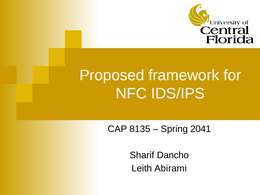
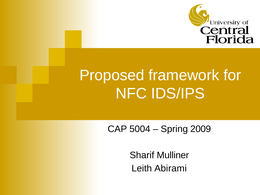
8135: 8135 -> 5004 (140, 129)
2041: 2041 -> 2009 (201, 129)
Dancho: Dancho -> Mulliner (173, 155)
